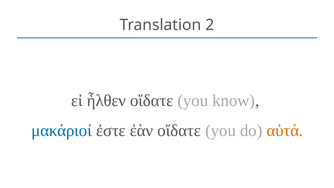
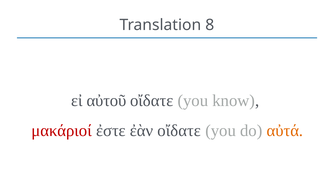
2: 2 -> 8 (210, 25)
ἦλθεν: ἦλθεν -> αὐτοῦ (106, 100)
μακάριοί colour: blue -> red (62, 130)
